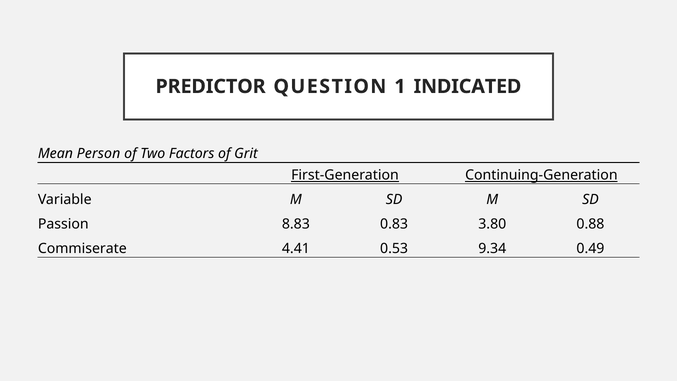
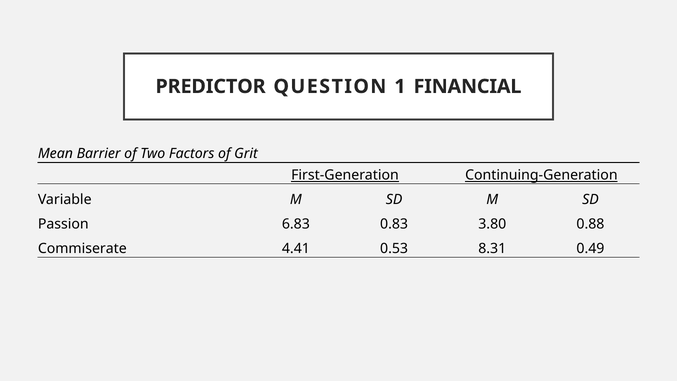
INDICATED: INDICATED -> FINANCIAL (467, 86)
Person: Person -> Barrier (99, 154)
8.83: 8.83 -> 6.83 (296, 224)
9.34: 9.34 -> 8.31 (492, 248)
